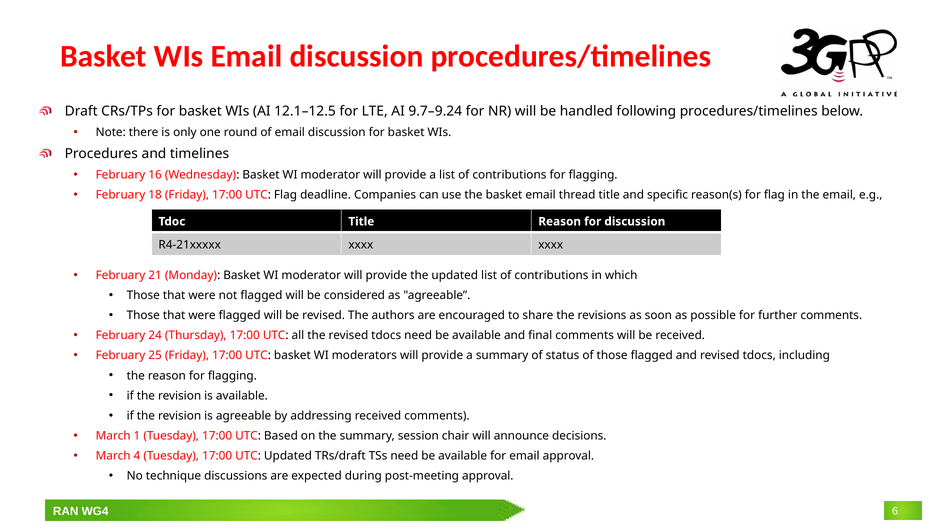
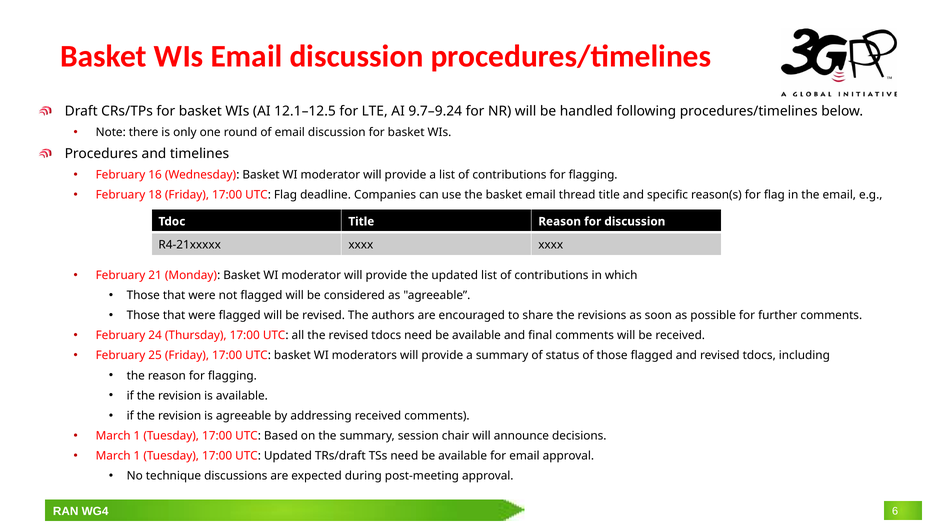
4: 4 -> 1 (137, 456)
